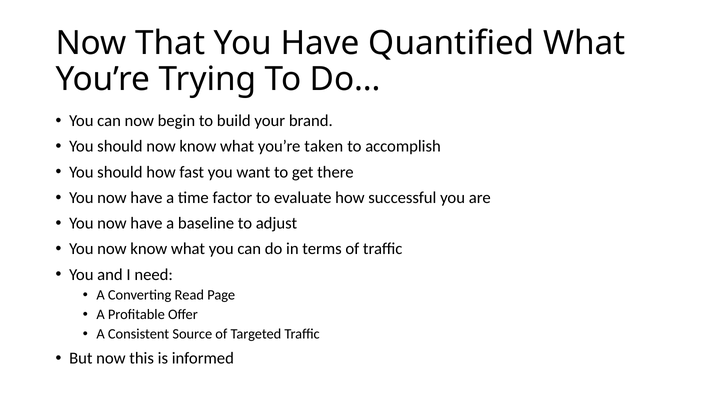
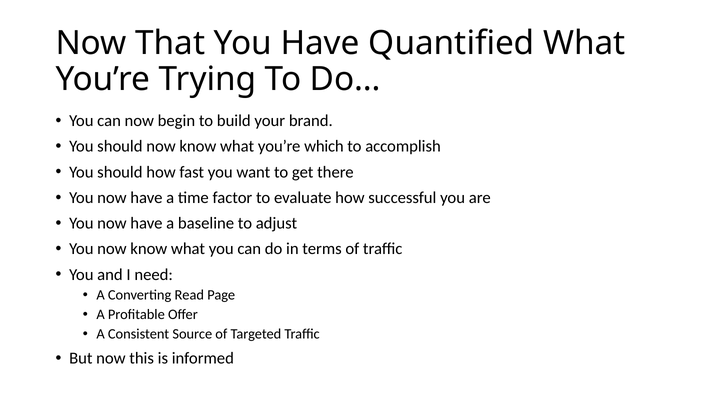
taken: taken -> which (324, 146)
